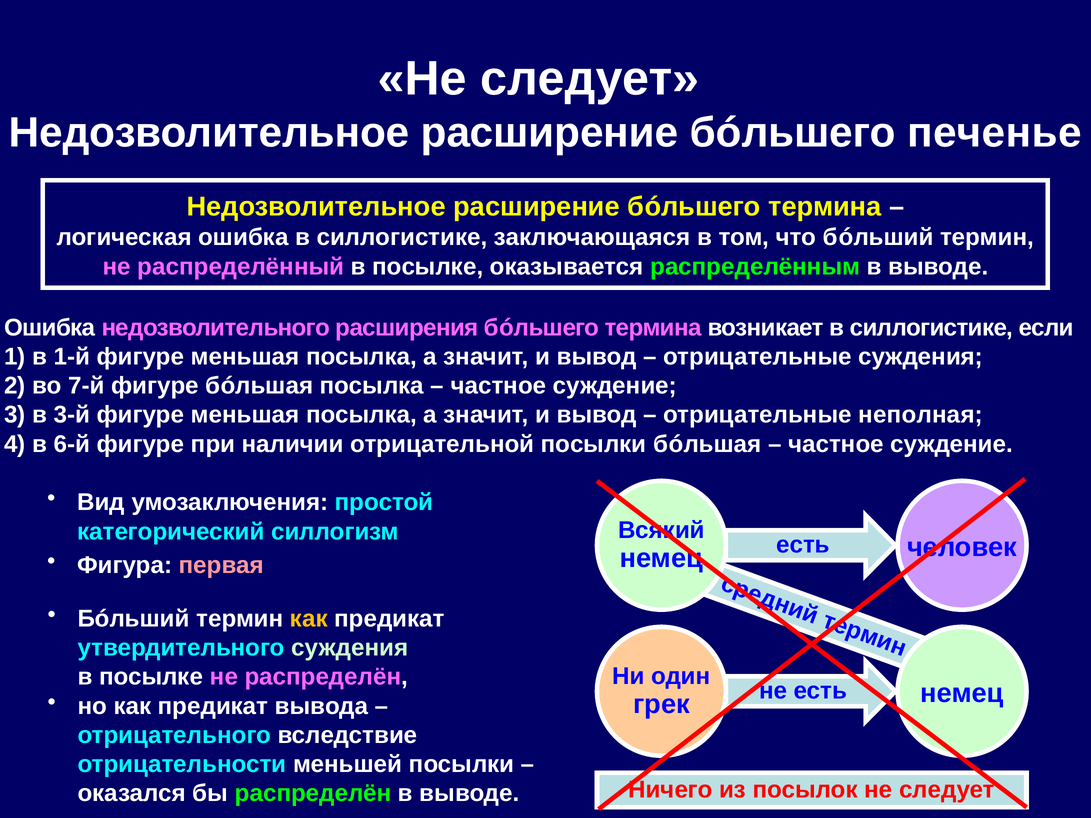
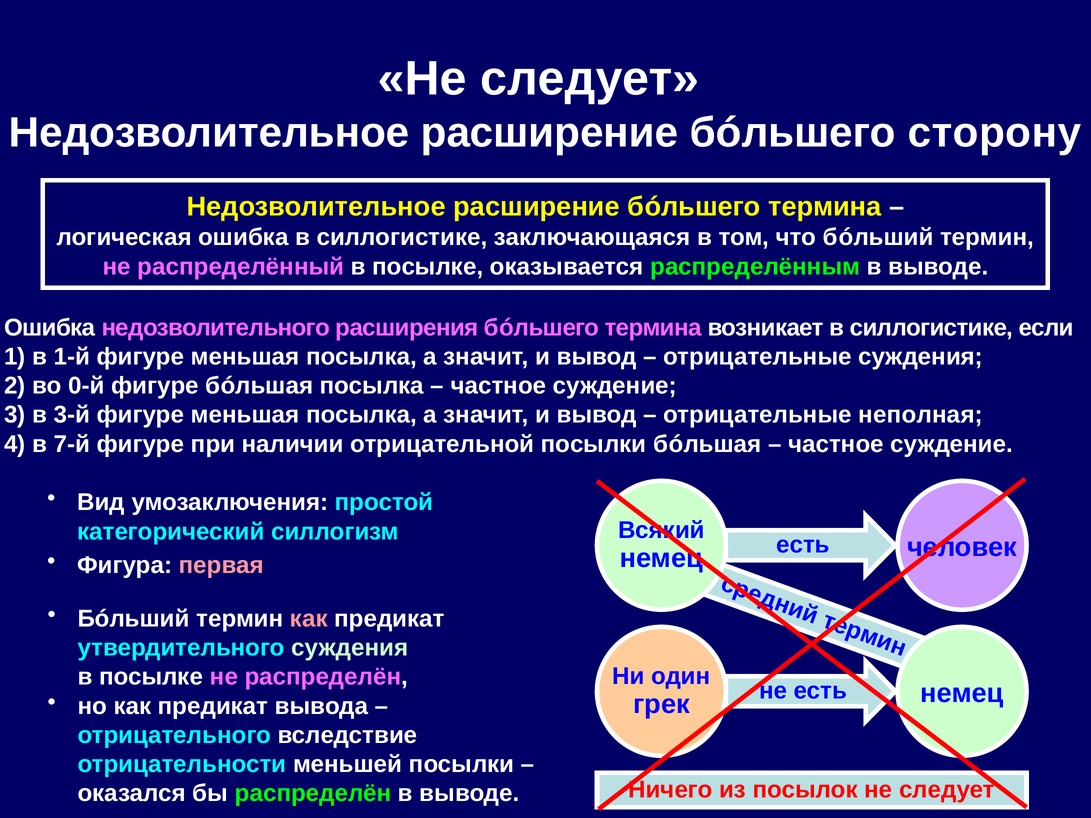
печенье: печенье -> сторону (994, 133)
7-й: 7-й -> 0-й (86, 386)
6-й: 6-й -> 7-й (72, 444)
как colour: yellow -> pink (309, 619)
